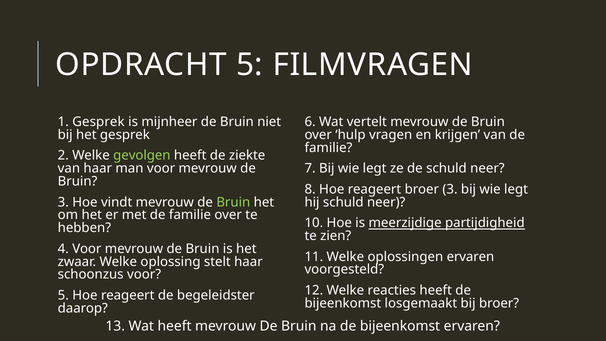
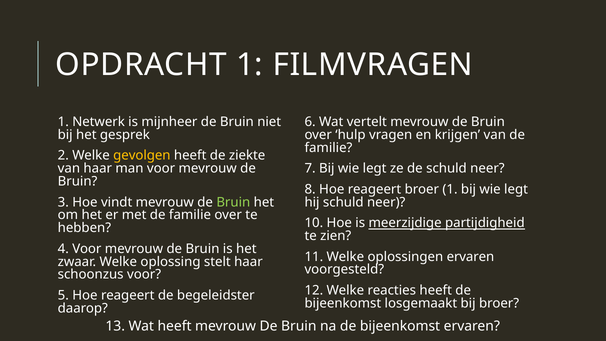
OPDRACHT 5: 5 -> 1 (249, 65)
1 Gesprek: Gesprek -> Netwerk (99, 122)
gevolgen colour: light green -> yellow (142, 156)
broer 3: 3 -> 1 (450, 189)
